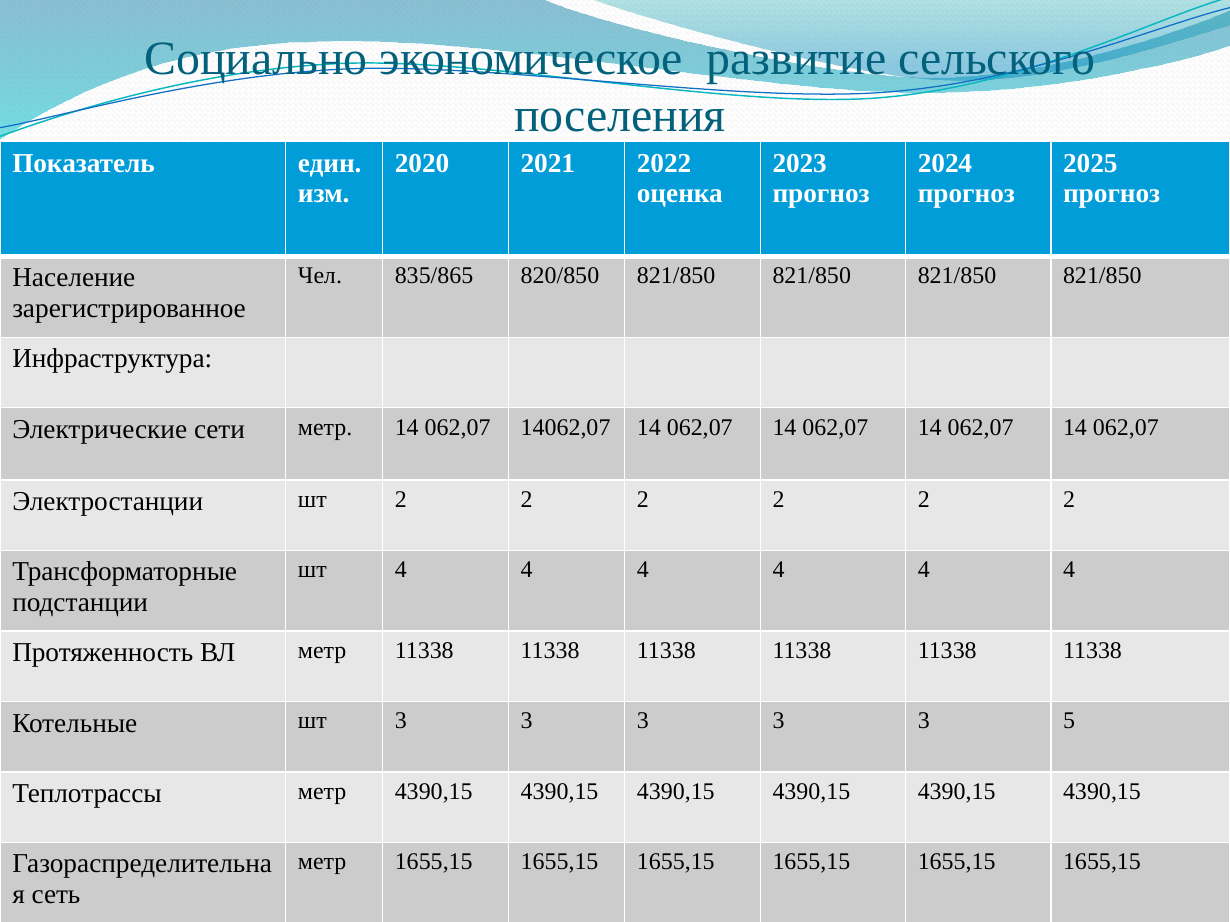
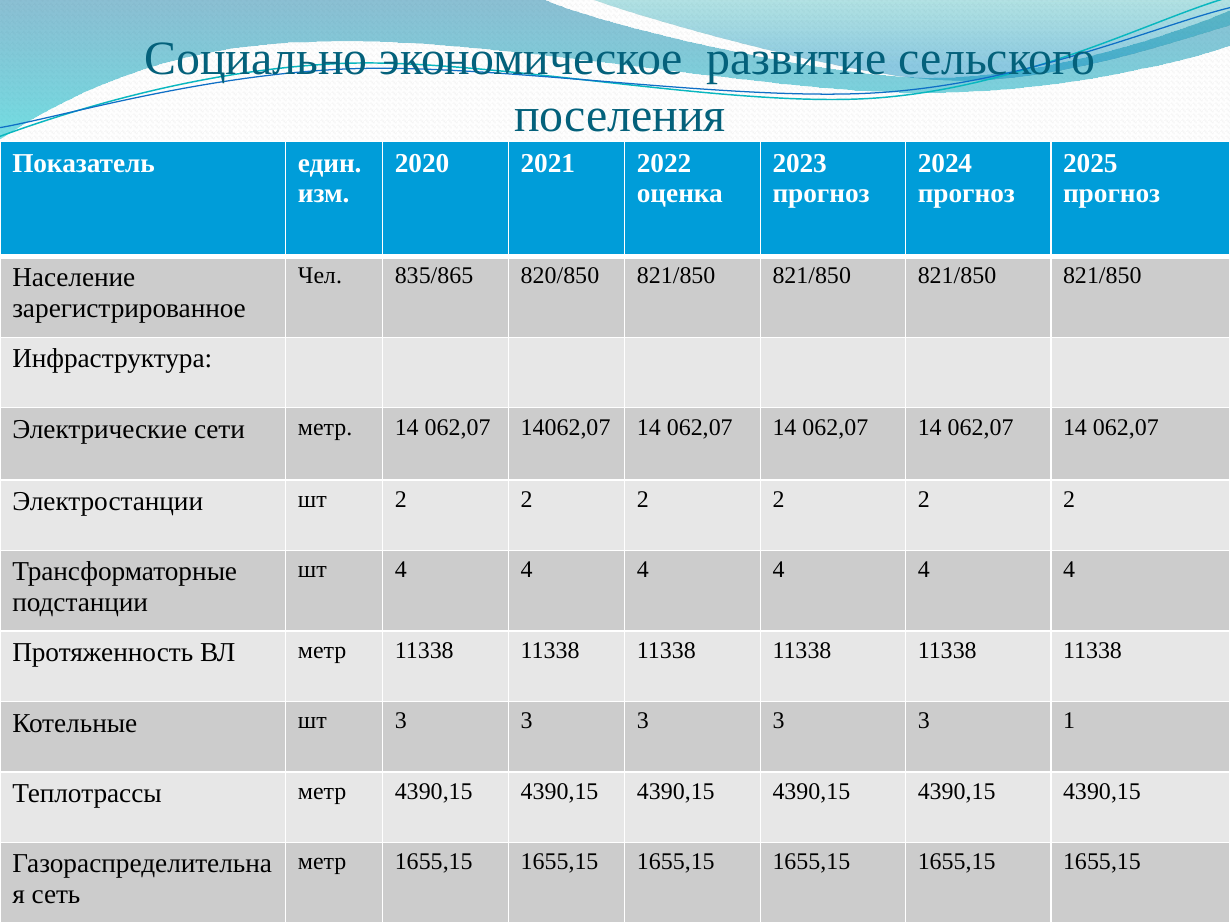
5: 5 -> 1 (1069, 721)
